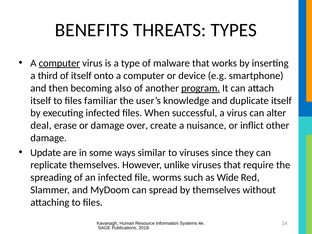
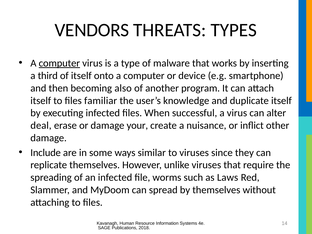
BENEFITS: BENEFITS -> VENDORS (92, 30)
program underline: present -> none (201, 88)
over: over -> your (137, 126)
Update: Update -> Include (46, 153)
Wide: Wide -> Laws (228, 178)
